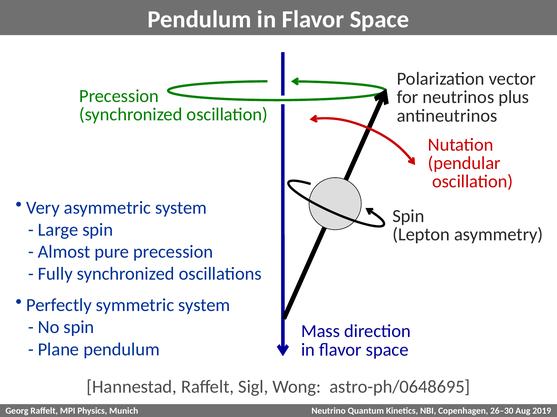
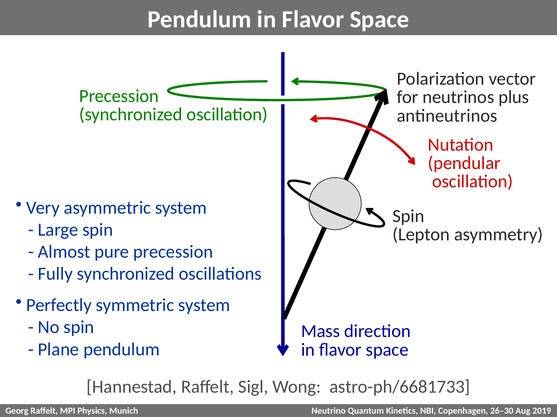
astro-ph/0648695: astro-ph/0648695 -> astro-ph/6681733 (400, 387)
